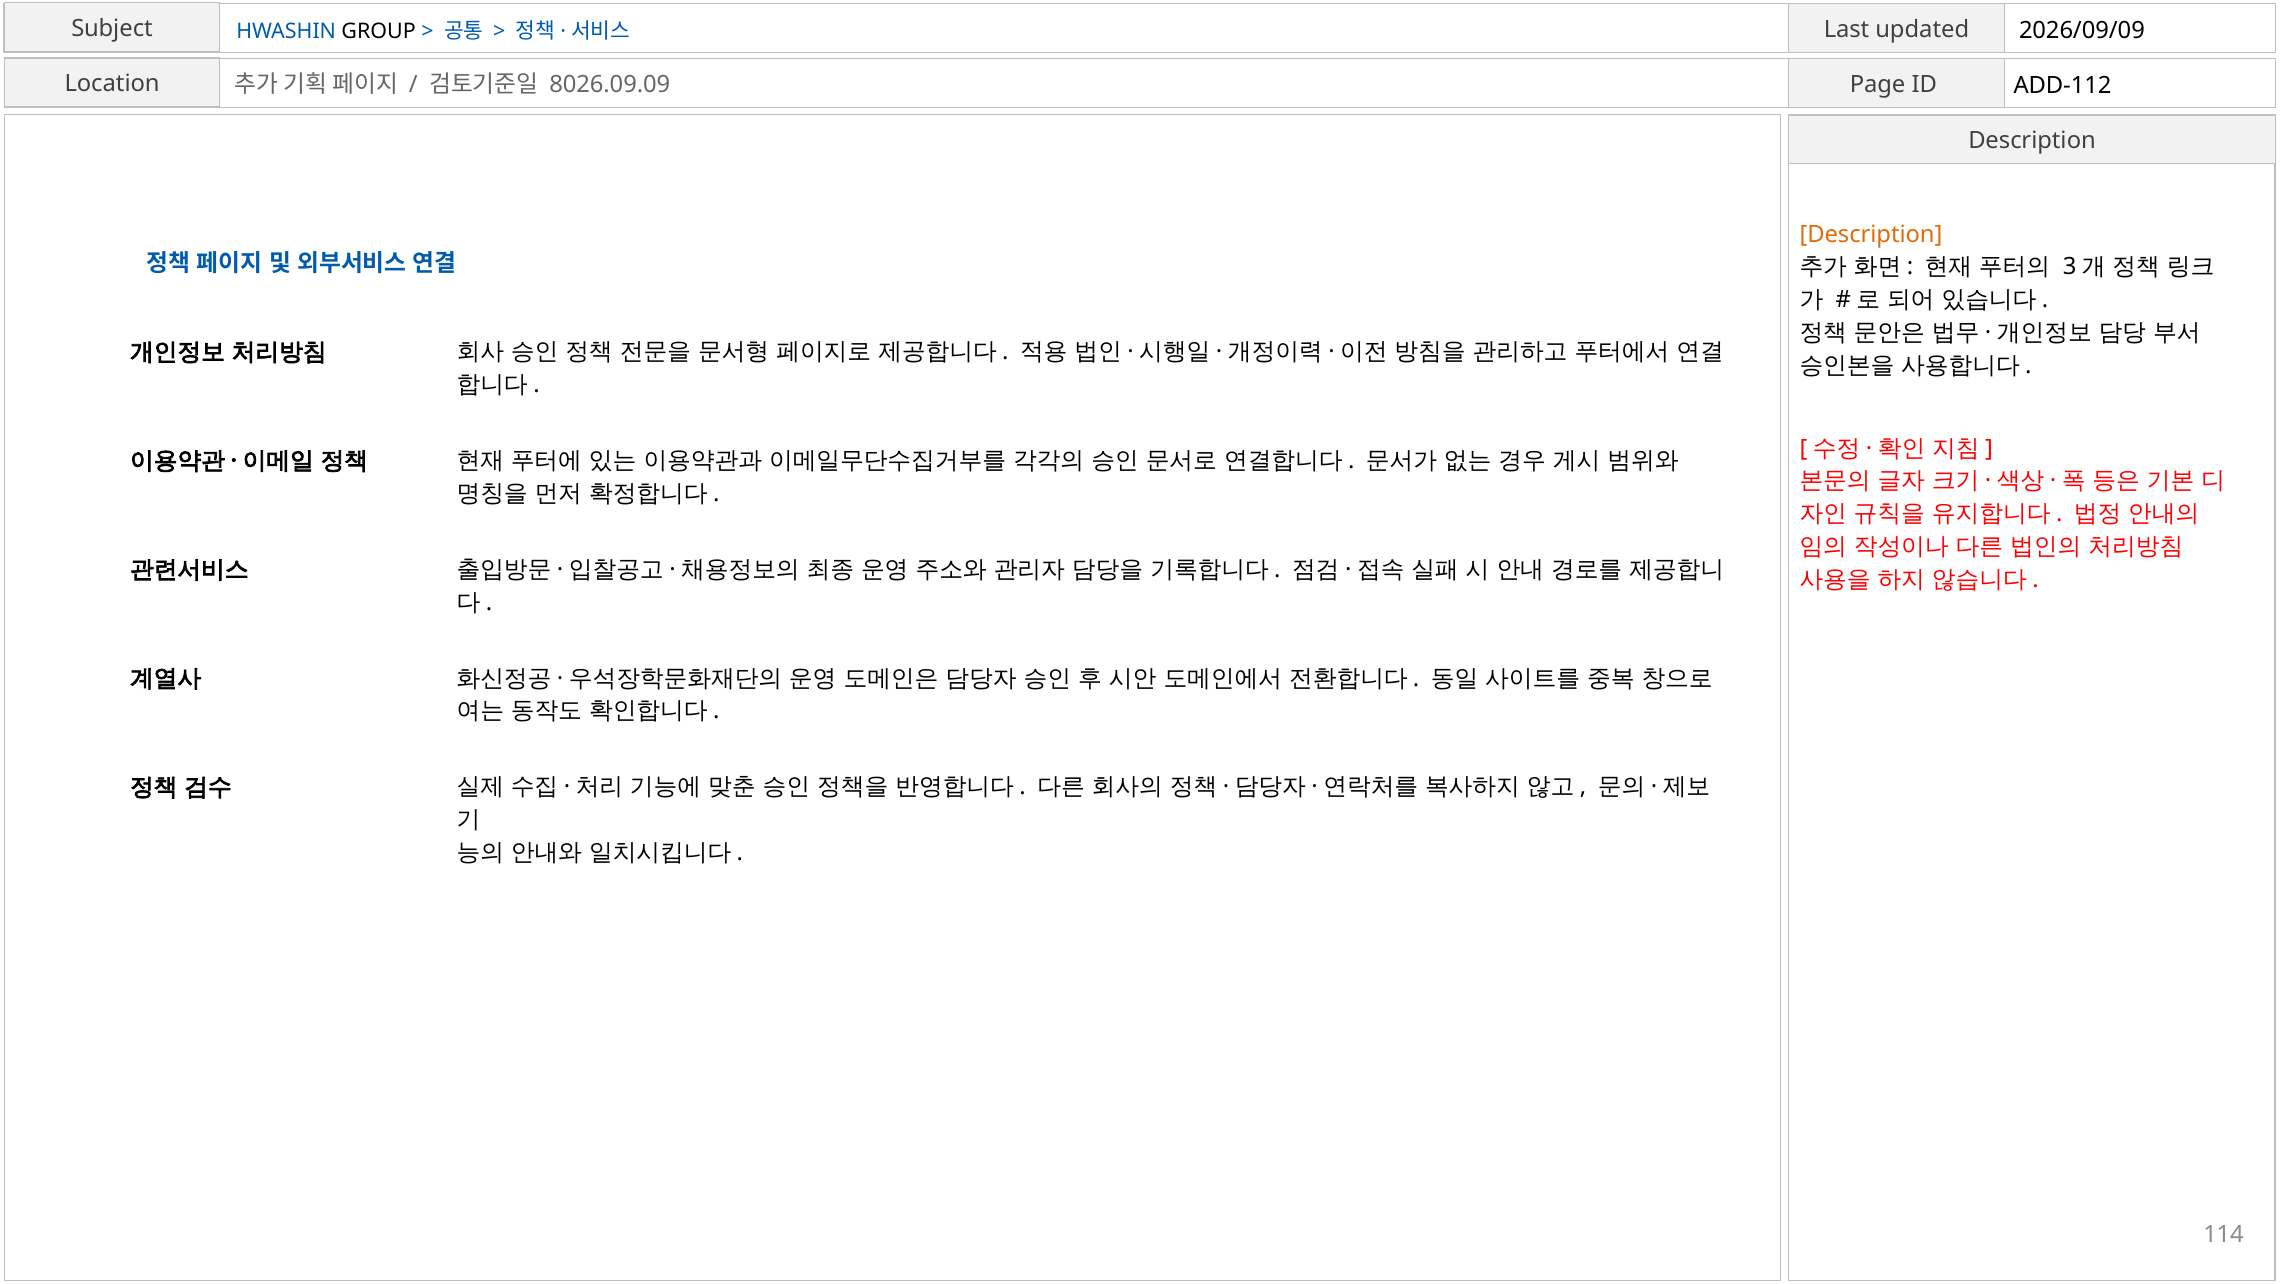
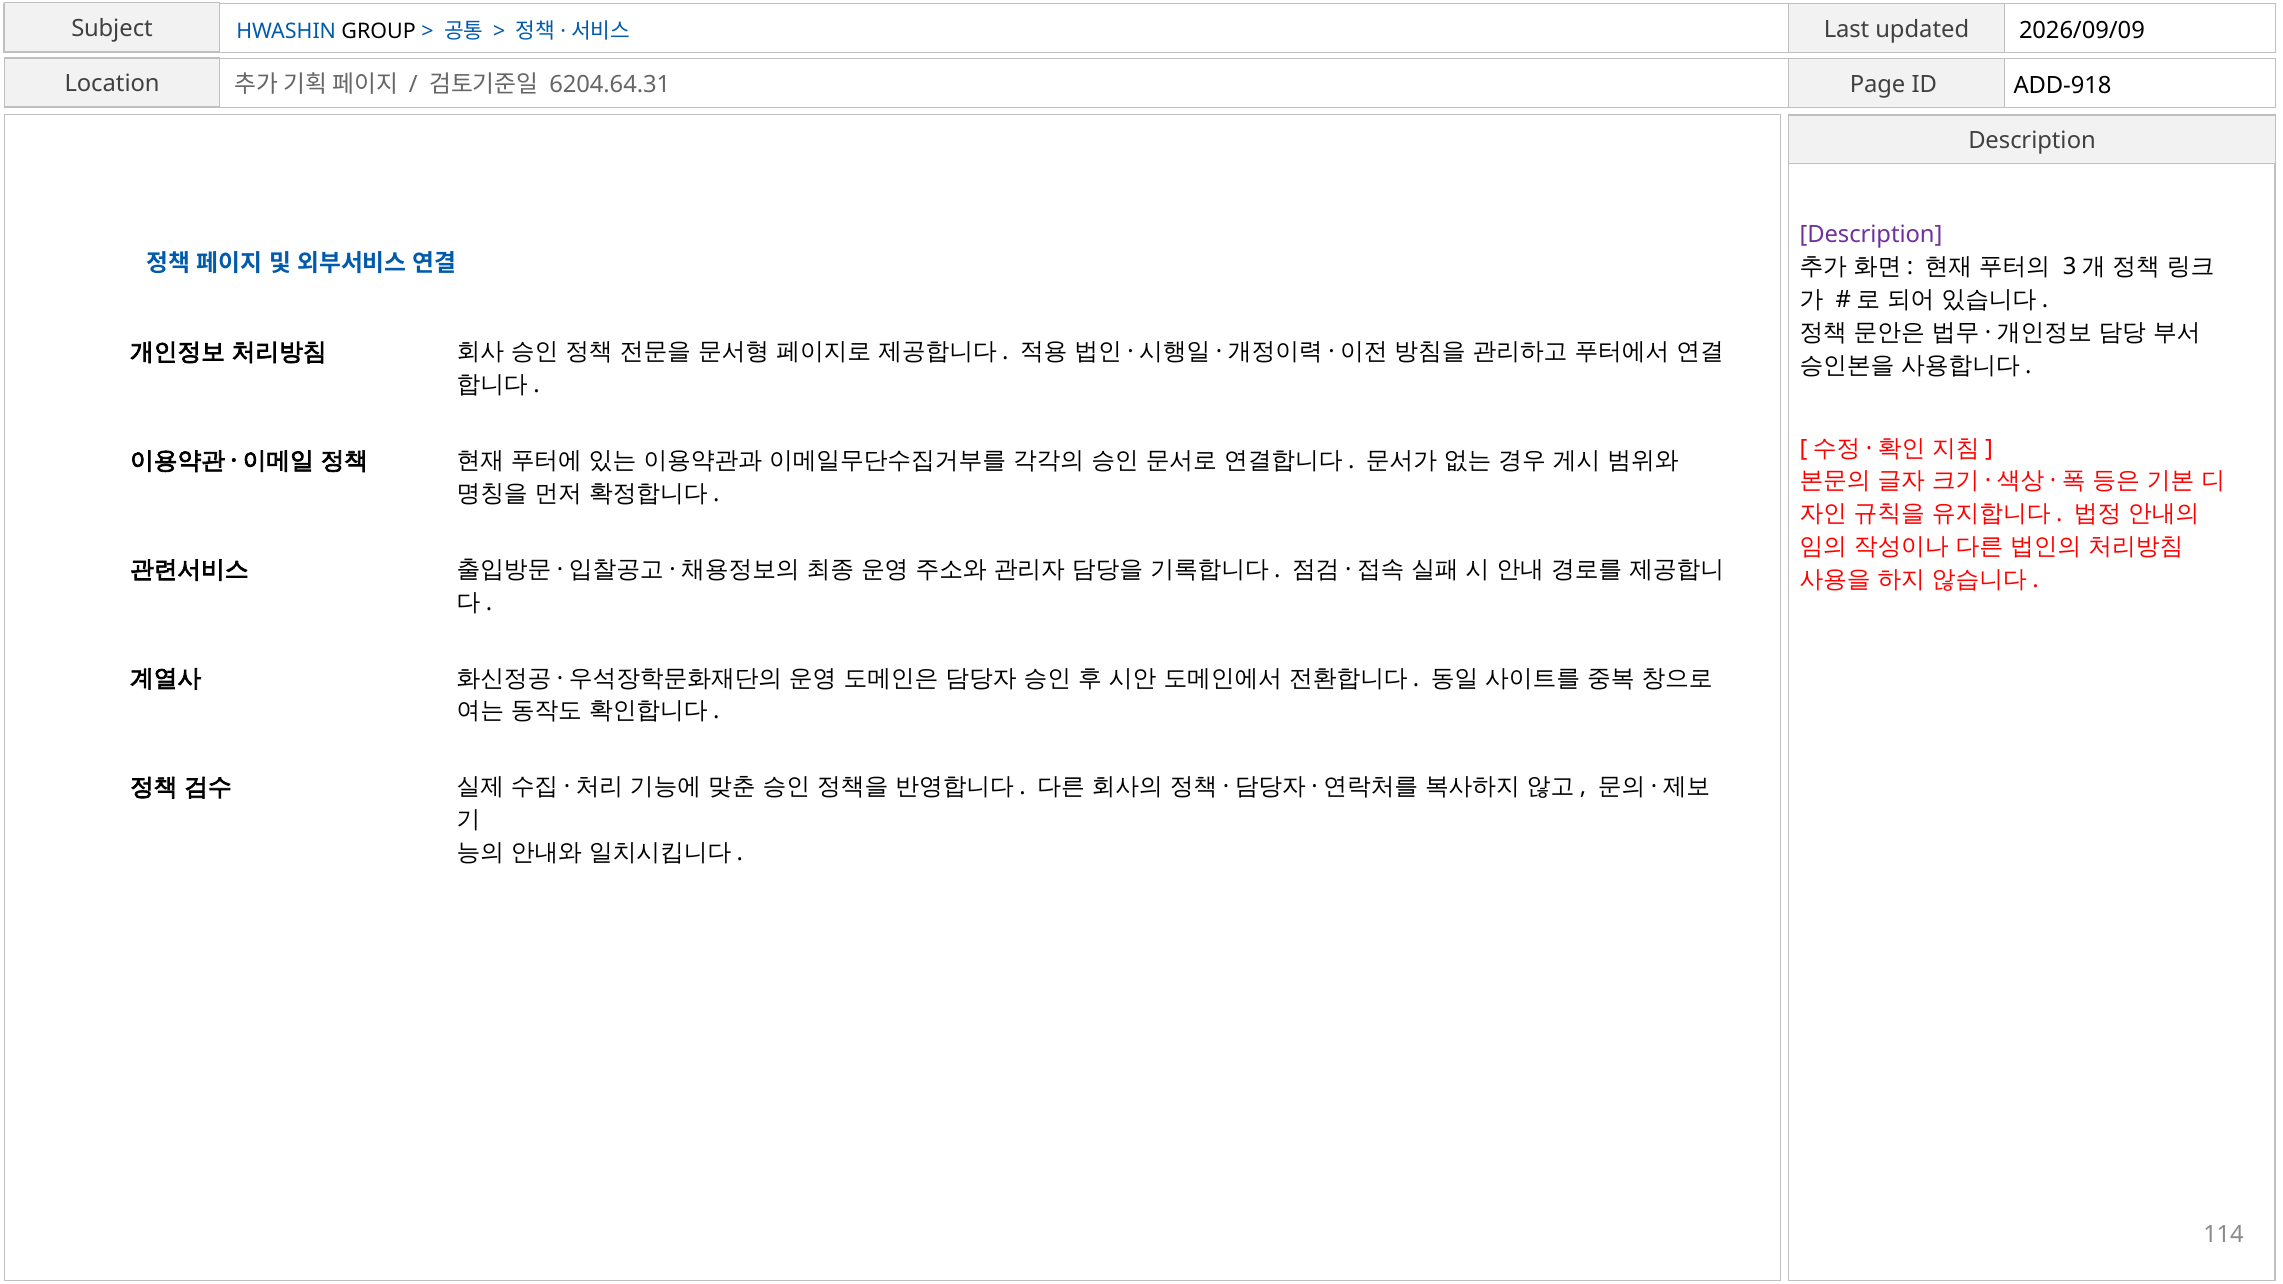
8026.09.09: 8026.09.09 -> 6204.64.31 (610, 85)
ADD-112: ADD-112 -> ADD-918 (2063, 86)
Description colour: orange -> purple (1871, 234)
